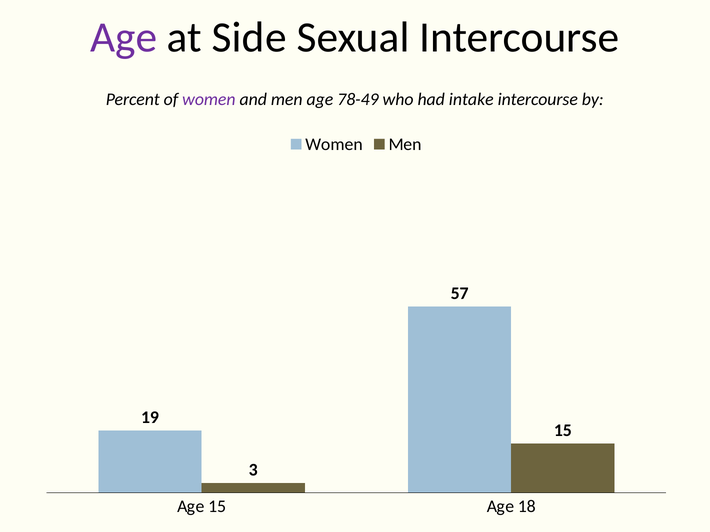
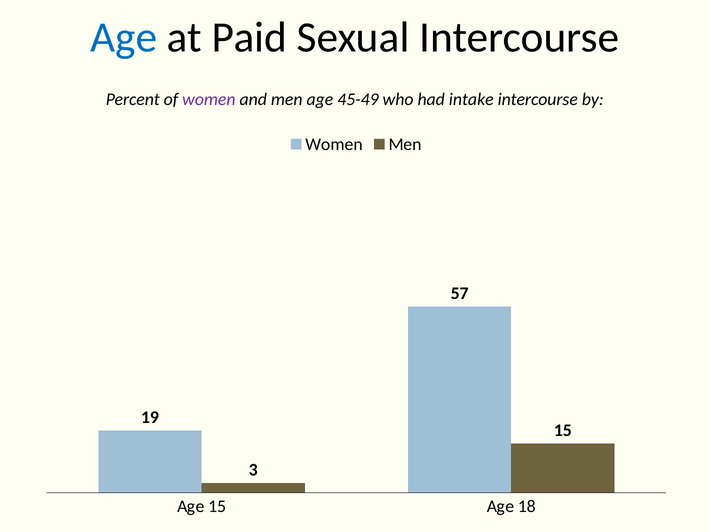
Age colour: purple -> blue (124, 37)
Side: Side -> Paid (249, 37)
78-49: 78-49 -> 45-49 (358, 99)
